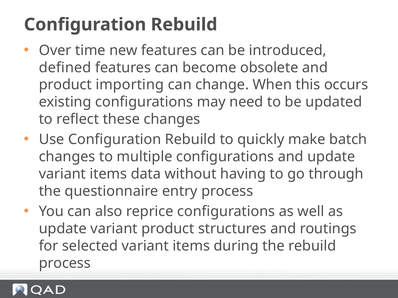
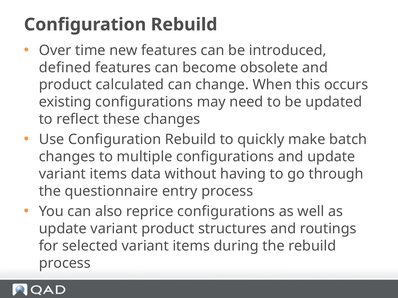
importing: importing -> calculated (130, 85)
